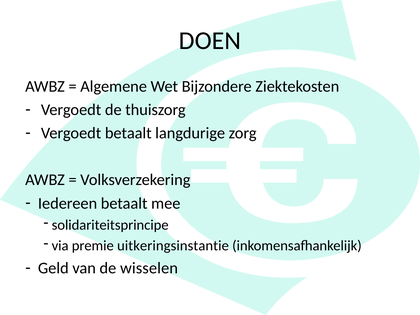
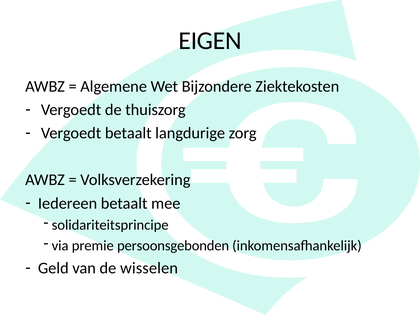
DOEN: DOEN -> EIGEN (210, 41)
uitkeringsinstantie: uitkeringsinstantie -> persoonsgebonden (173, 246)
